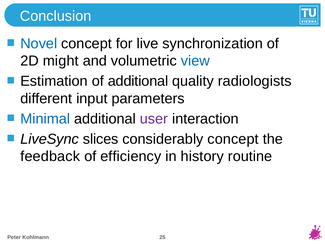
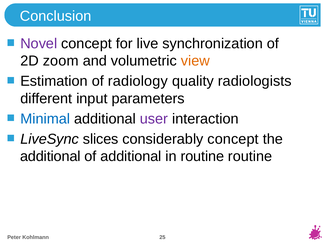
Novel colour: blue -> purple (39, 44)
might: might -> zoom (61, 61)
view colour: blue -> orange (195, 61)
of additional: additional -> radiology (138, 81)
feedback: feedback -> additional (50, 156)
of efficiency: efficiency -> additional (131, 156)
in history: history -> routine (202, 156)
